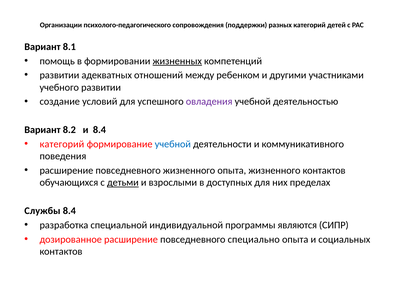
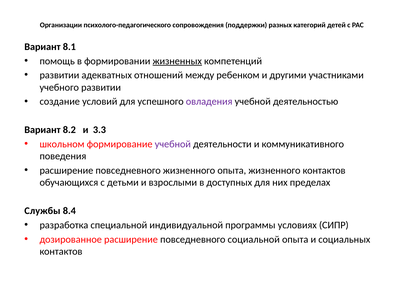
и 8.4: 8.4 -> 3.3 (99, 130)
категорий: категорий -> школьном (62, 144)
учебной colour: blue -> purple (173, 144)
детьми underline: present -> none (123, 183)
являются: являются -> условиях (297, 226)
специально: специально -> социальной (254, 240)
